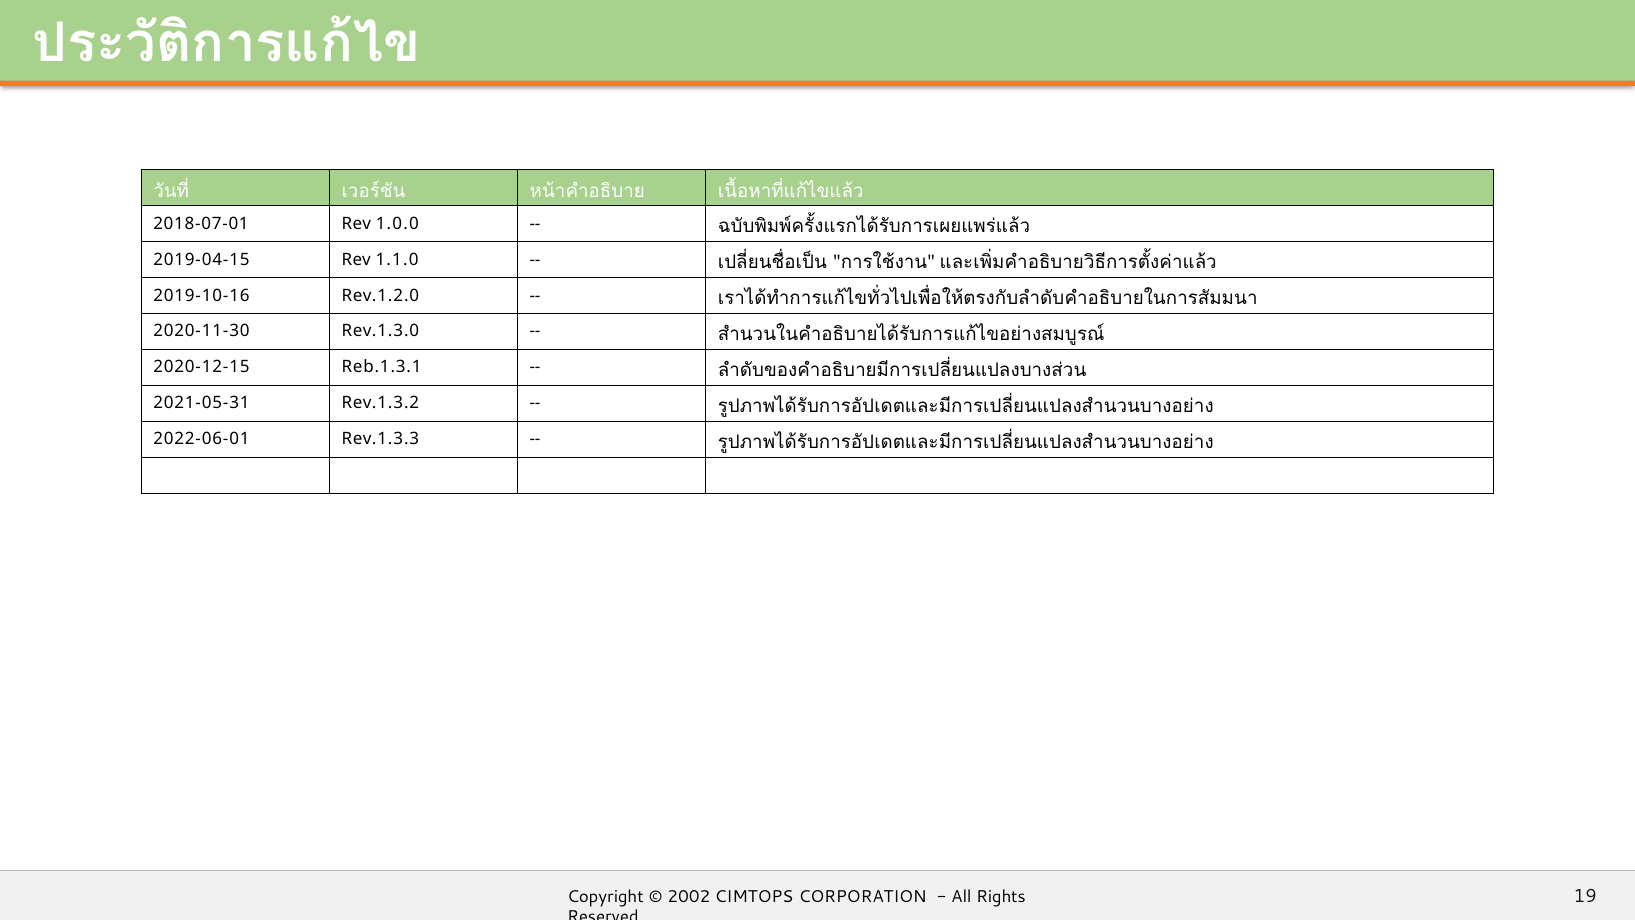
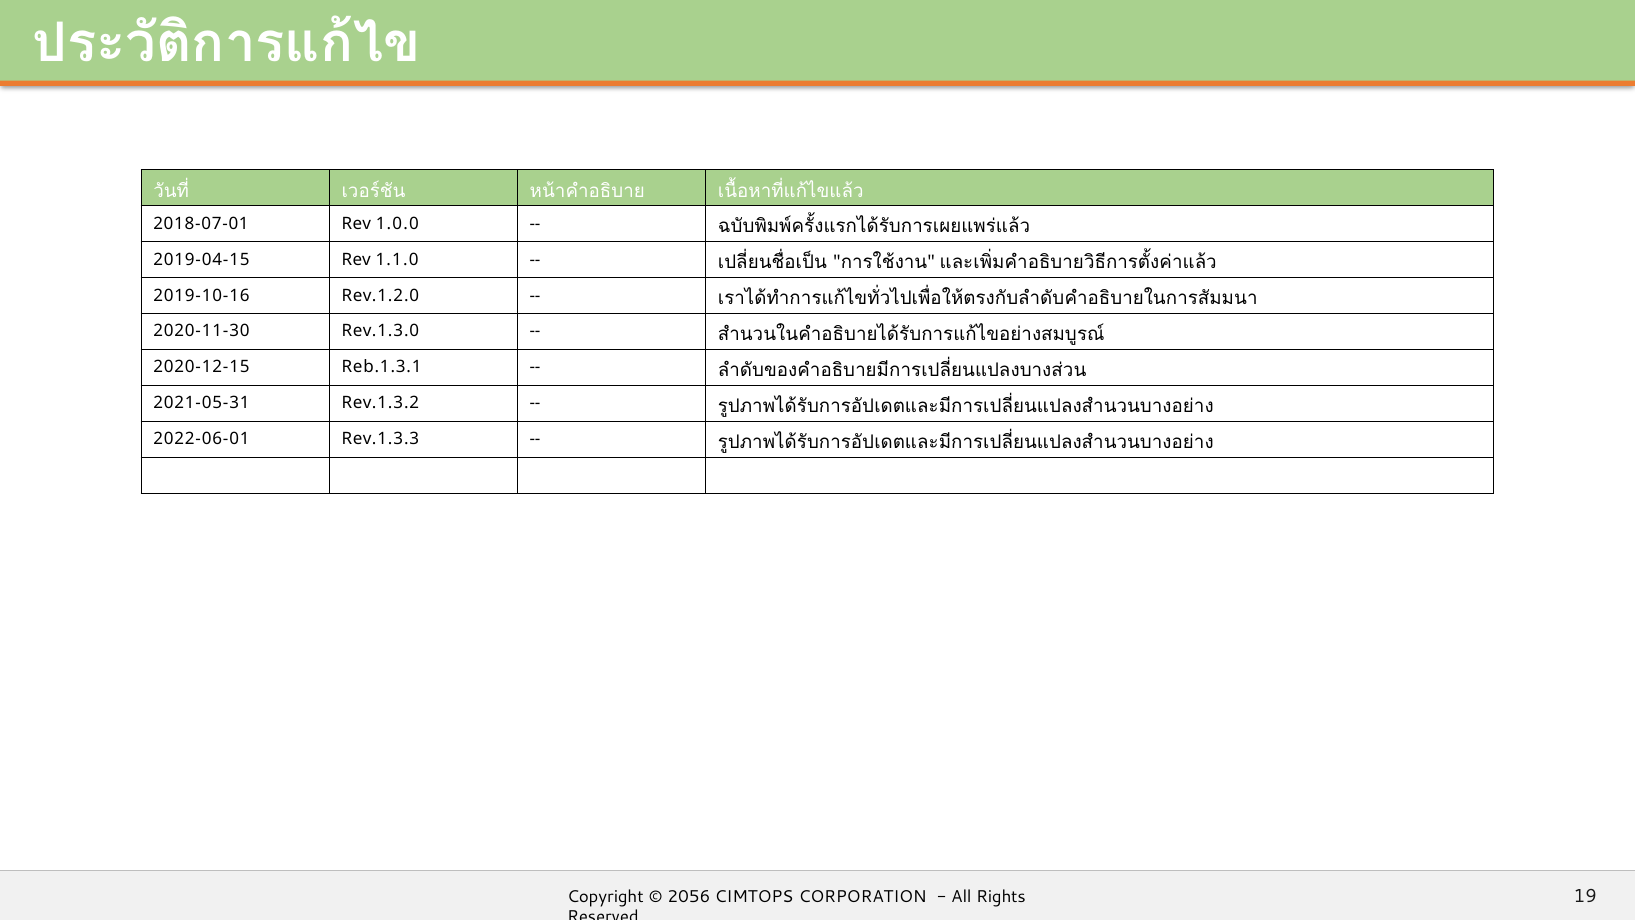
2002: 2002 -> 2056 (689, 896)
